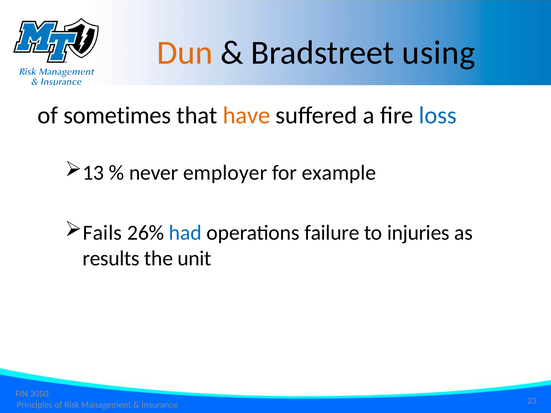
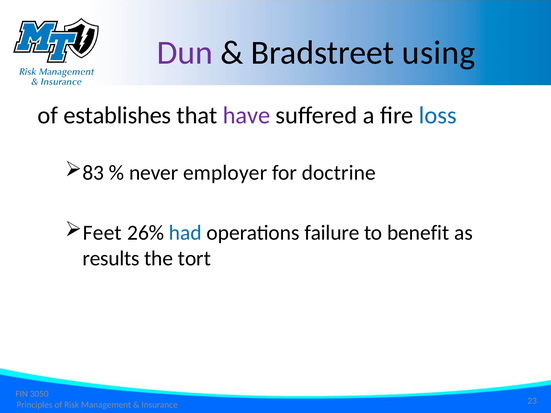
Dun colour: orange -> purple (185, 53)
sometimes: sometimes -> establishes (117, 116)
have colour: orange -> purple (247, 116)
13: 13 -> 83 (93, 173)
example: example -> doctrine (339, 173)
Fails: Fails -> Feet (102, 233)
injuries: injuries -> benefit (418, 233)
unit: unit -> tort (194, 259)
